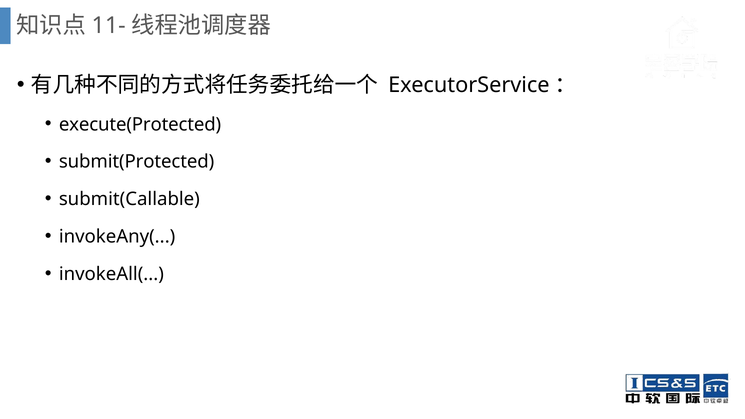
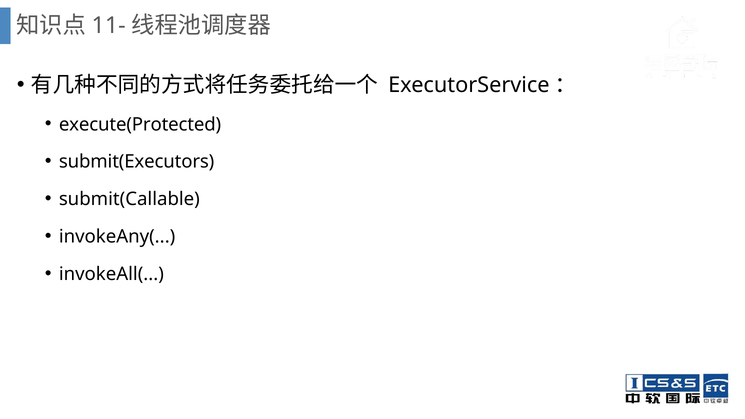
submit(Protected: submit(Protected -> submit(Executors (137, 162)
